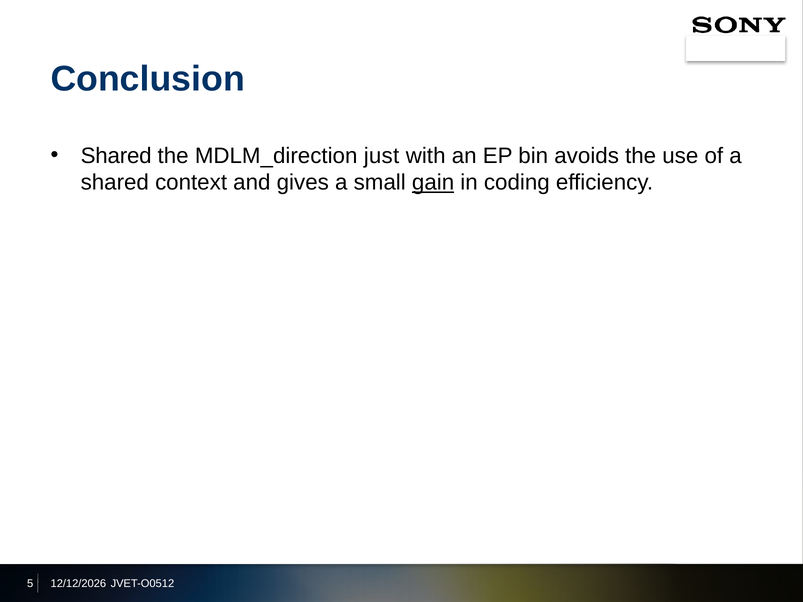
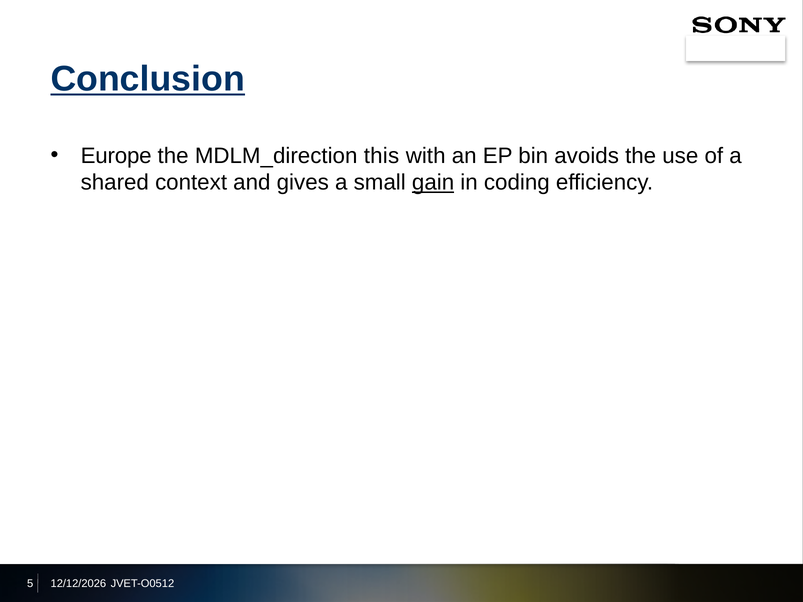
Conclusion underline: none -> present (148, 79)
Shared: Shared -> Europe (116, 156)
just: just -> this (381, 156)
